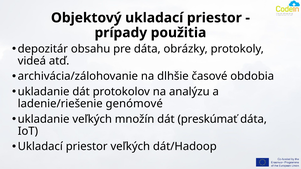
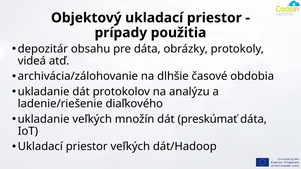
genómové: genómové -> diaľkového (134, 104)
